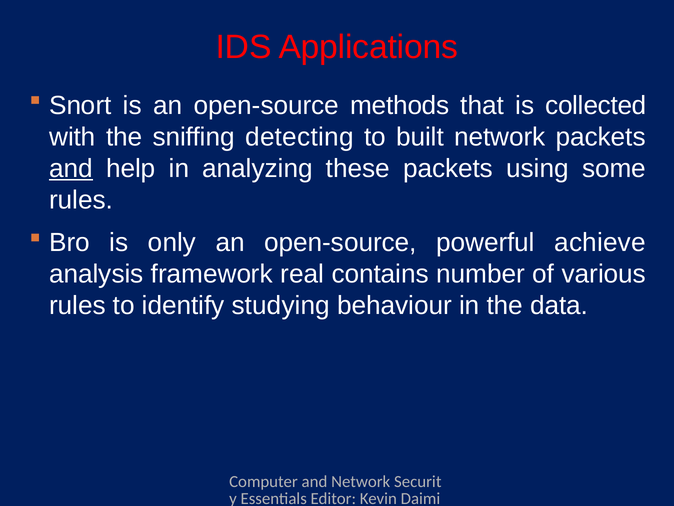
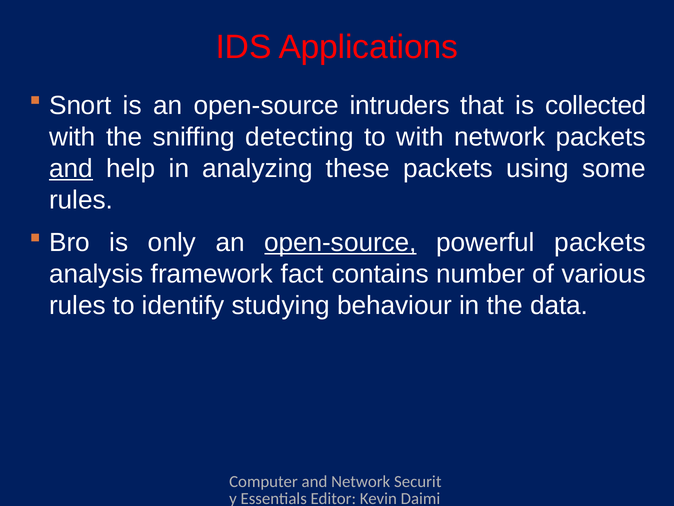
methods: methods -> intruders (400, 105)
to built: built -> with (420, 137)
open-source underline: none -> present (340, 242)
powerful achieve: achieve -> packets (600, 242)
real: real -> fact (302, 274)
